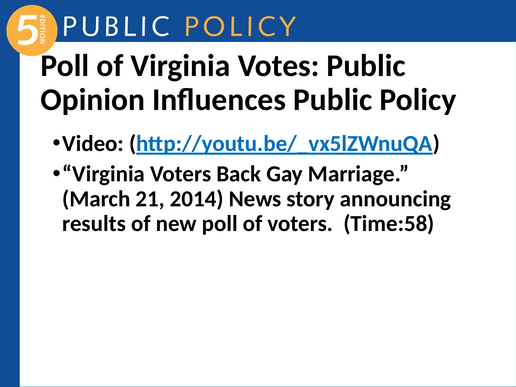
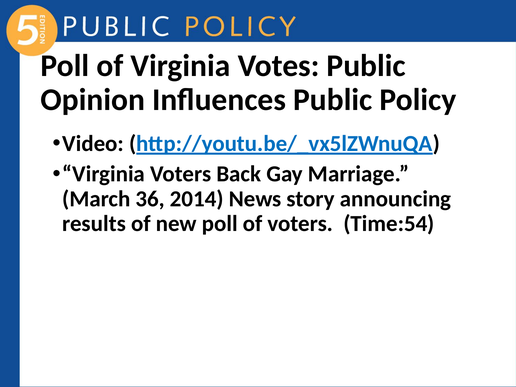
21: 21 -> 36 (150, 199)
Time:58: Time:58 -> Time:54 (389, 224)
